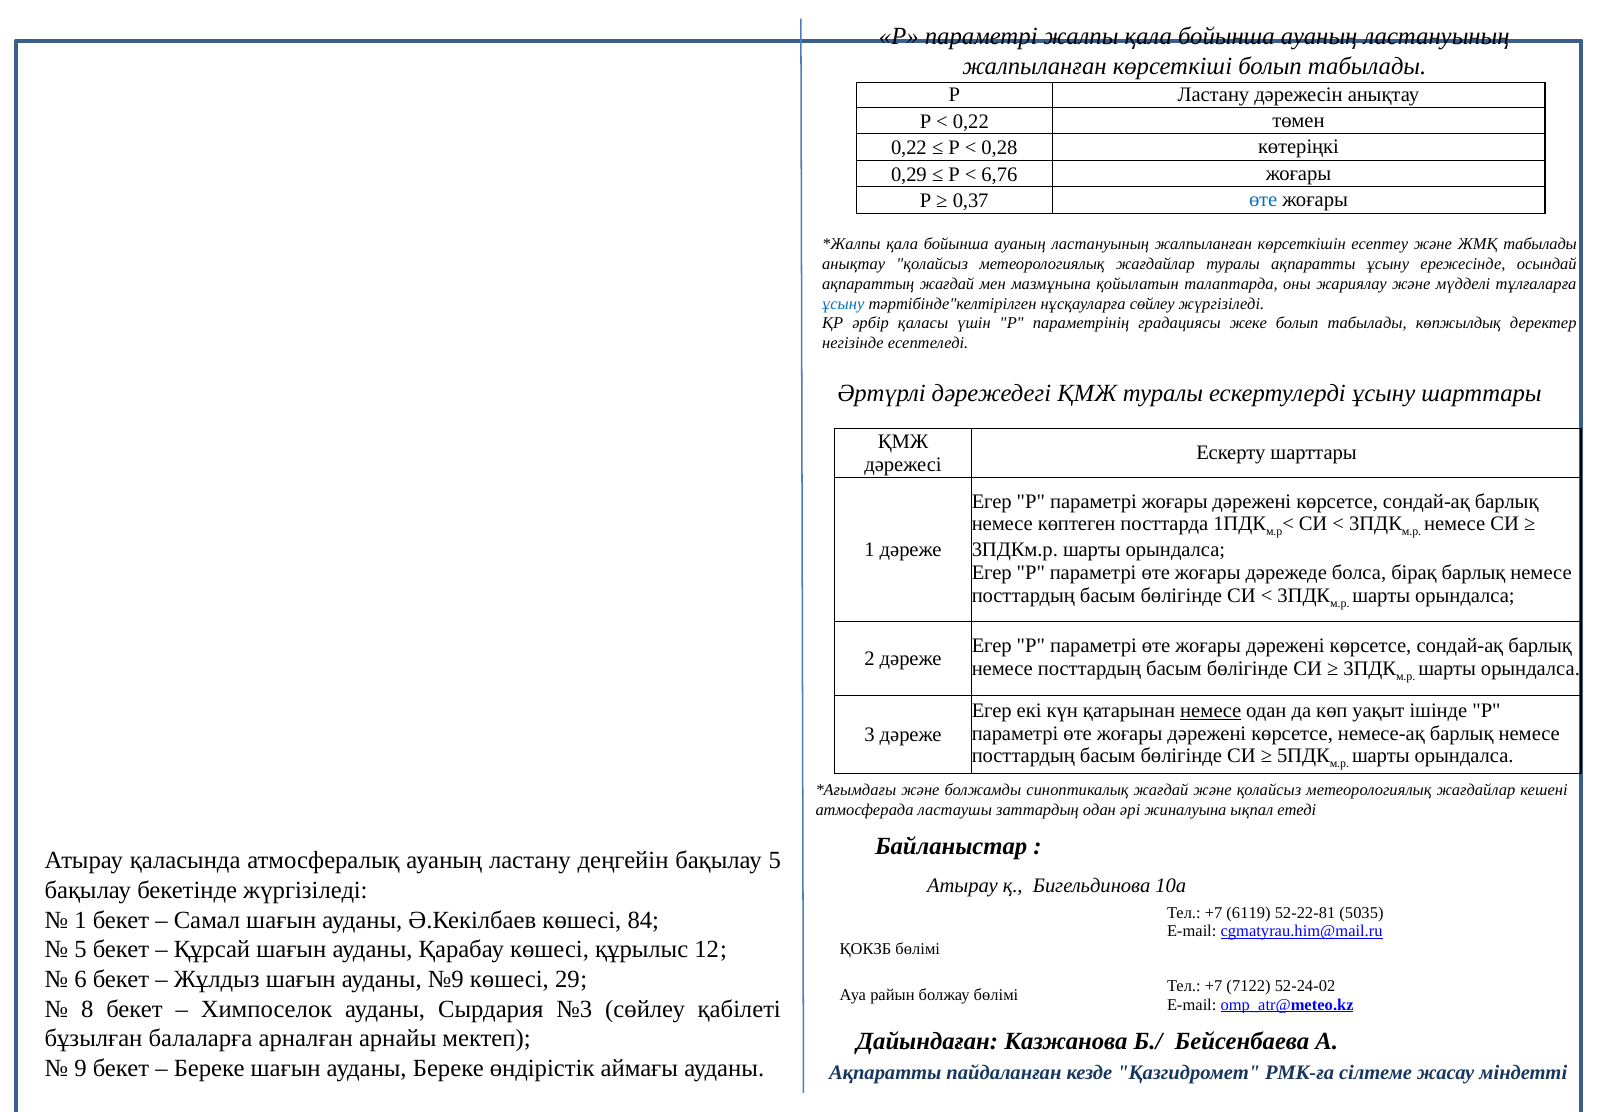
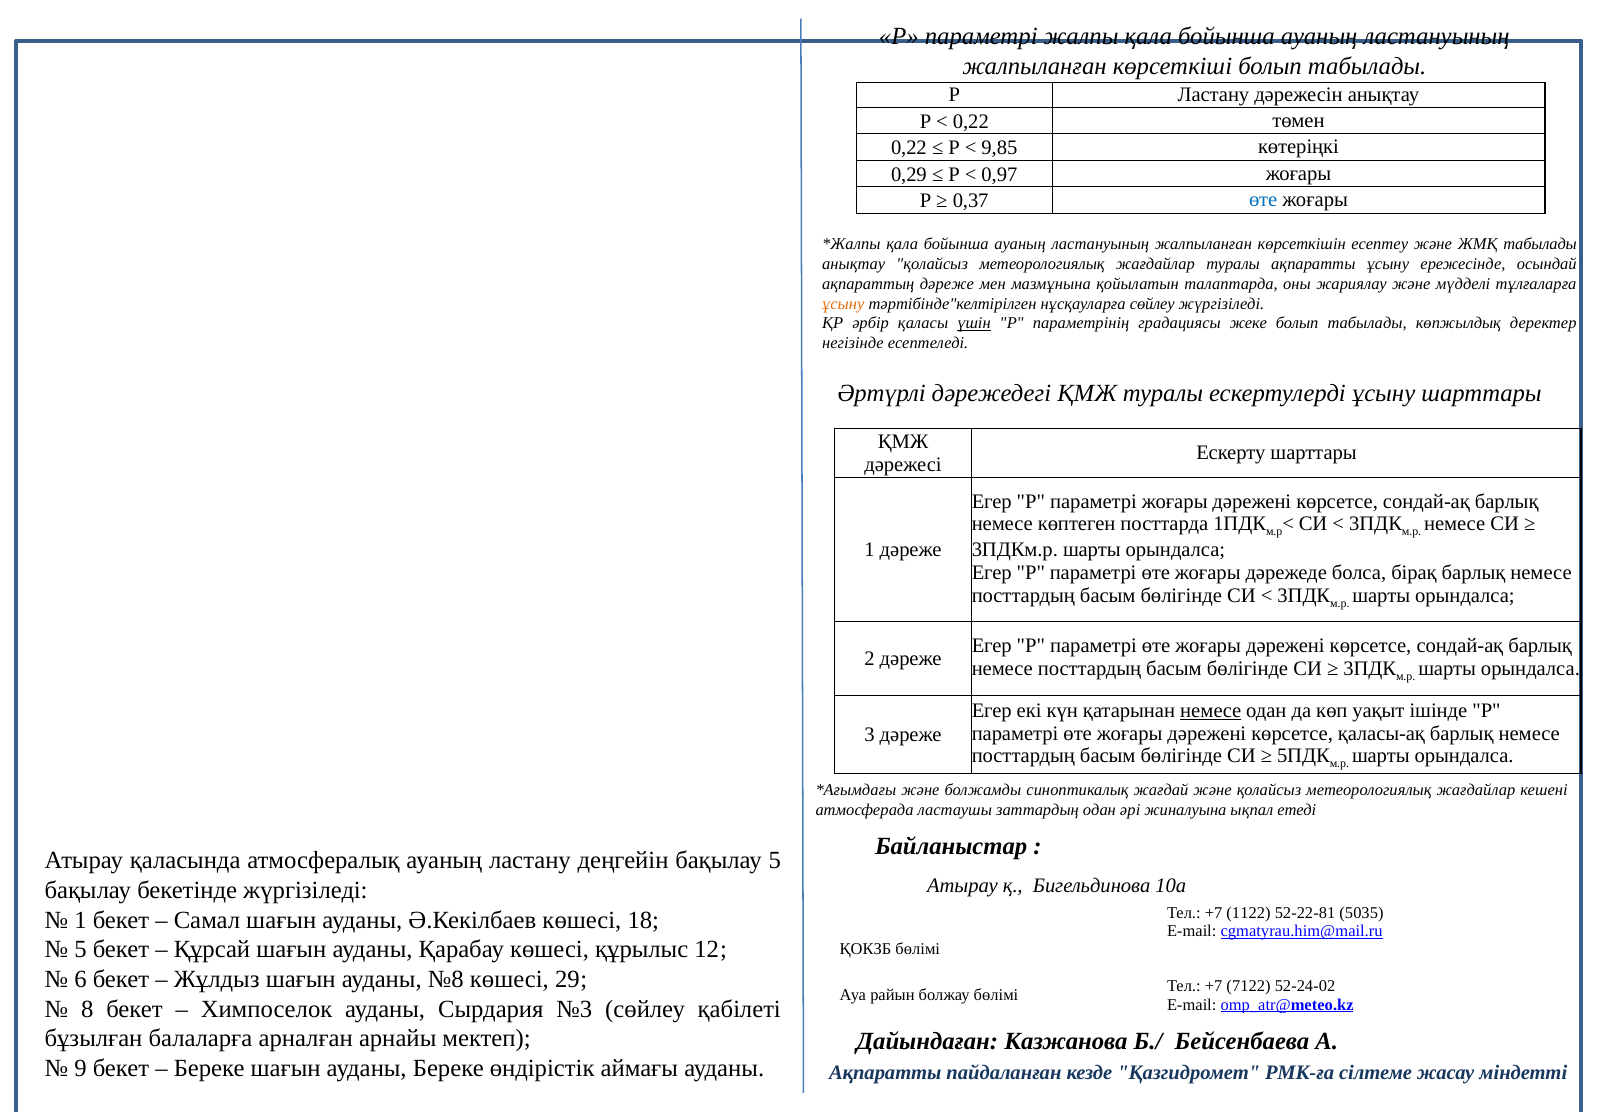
0,28: 0,28 -> 9,85 (999, 148)
6,76: 6,76 -> 0,97 (999, 174)
ақпараттың жағдай: жағдай -> дәреже (947, 284)
ұсыну colour: blue -> orange (843, 304)
үшін underline: none -> present (974, 324)
немесе-ақ: немесе-ақ -> қаласы-ақ (1381, 734)
6119: 6119 -> 1122 (1249, 913)
84: 84 -> 18 (643, 921)
№9: №9 -> №8 (446, 980)
